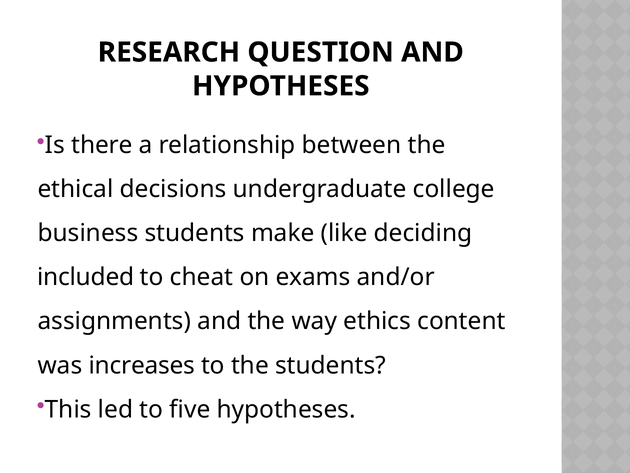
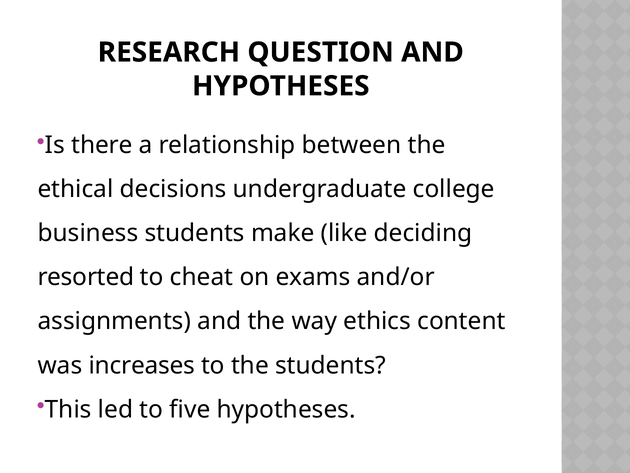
included: included -> resorted (86, 277)
